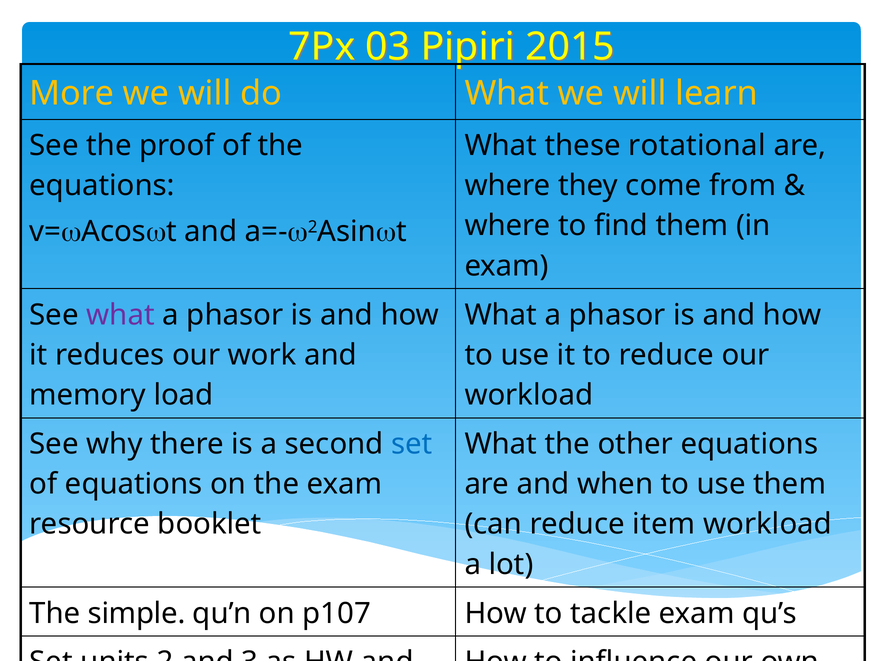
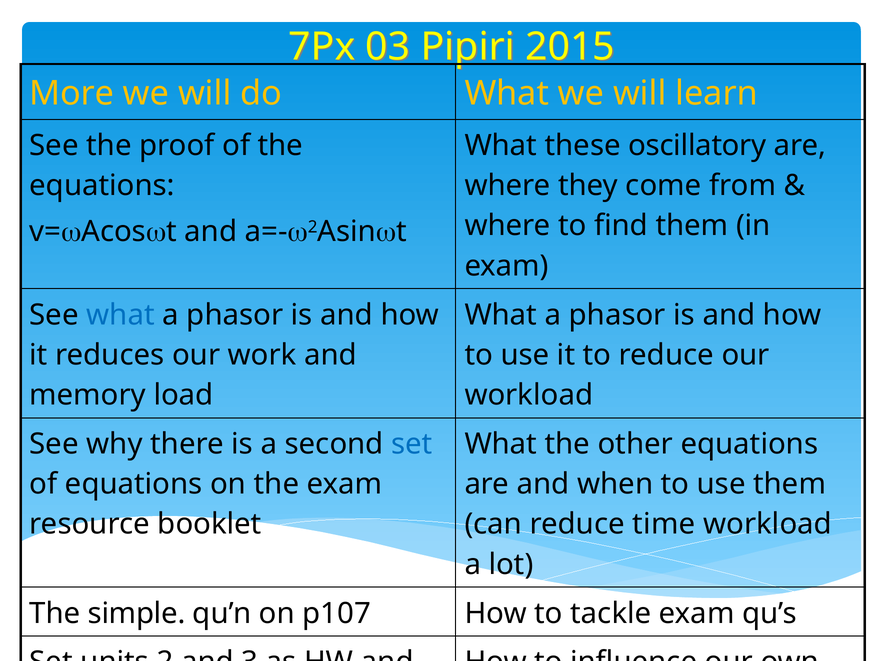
rotational: rotational -> oscillatory (697, 146)
what colour: purple -> blue (121, 315)
reduce item: item -> time (664, 525)
